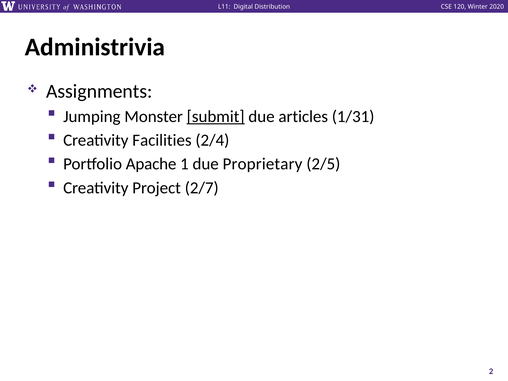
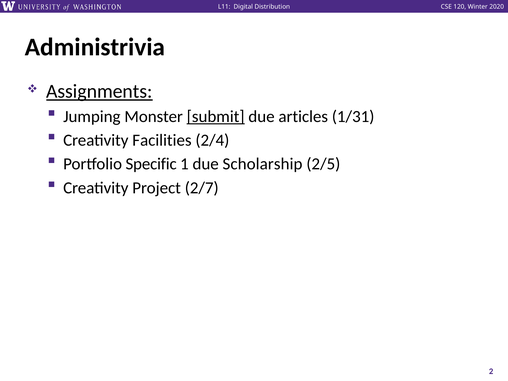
Assignments underline: none -> present (99, 91)
Apache: Apache -> Specific (151, 164)
Proprietary: Proprietary -> Scholarship (263, 164)
